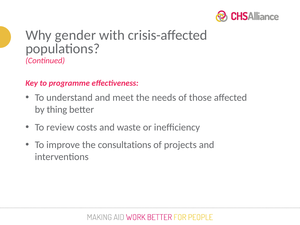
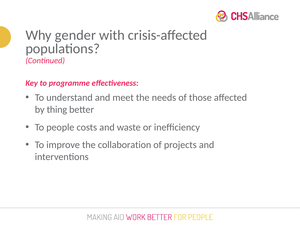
review: review -> people (60, 127)
consultations: consultations -> collaboration (125, 145)
